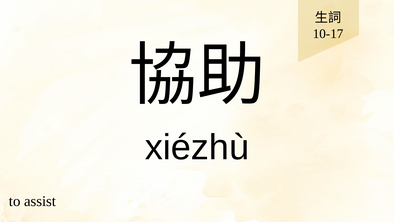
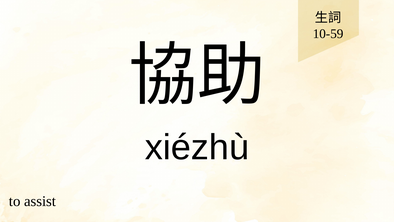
10-17: 10-17 -> 10-59 (328, 34)
